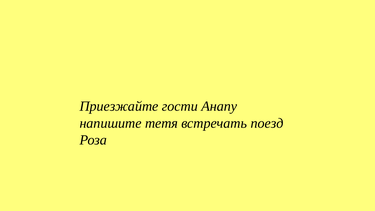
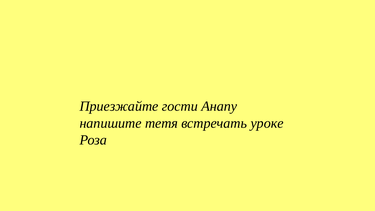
поезд: поезд -> уроке (267, 123)
